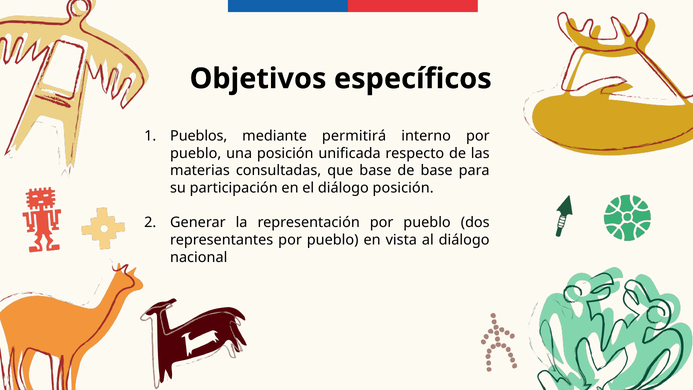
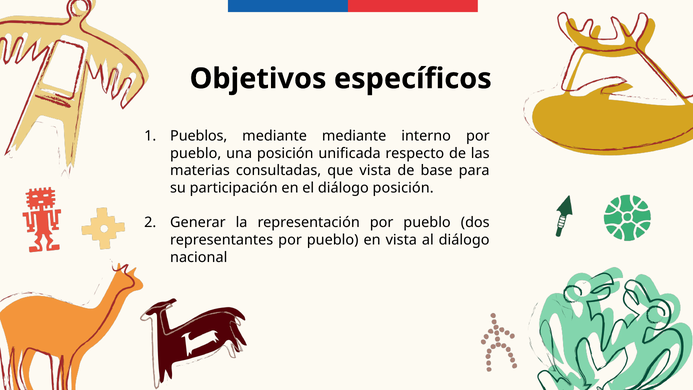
mediante permitirá: permitirá -> mediante (354, 136)
que base: base -> vista (375, 171)
